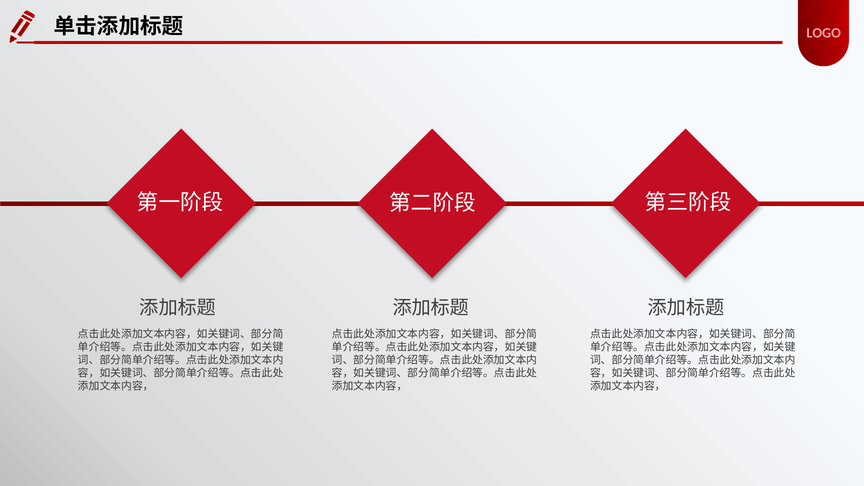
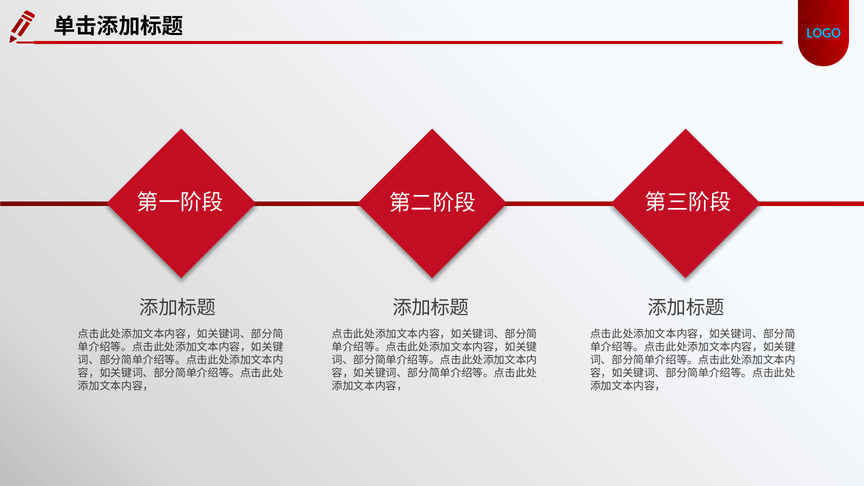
LOGO colour: pink -> light blue (824, 33)
